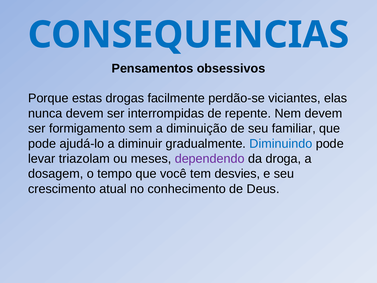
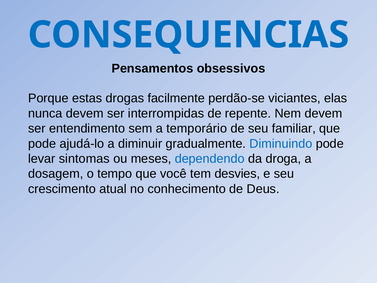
formigamento: formigamento -> entendimento (87, 128)
diminuição: diminuição -> temporário (197, 128)
triazolam: triazolam -> sintomas (84, 159)
dependendo colour: purple -> blue (210, 159)
